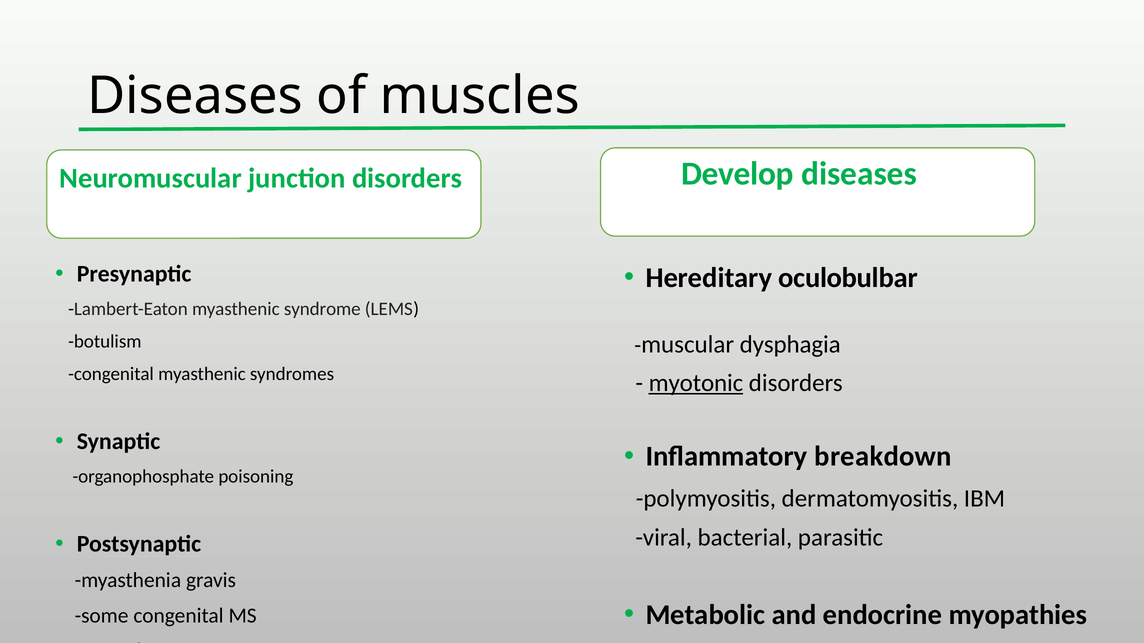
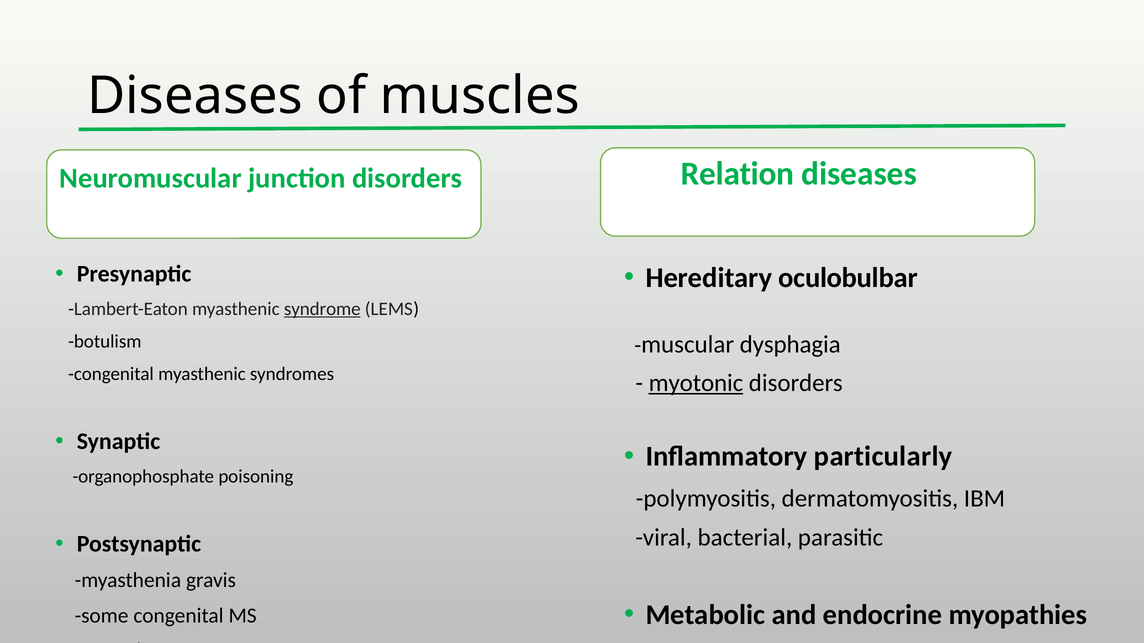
Develop: Develop -> Relation (738, 174)
syndrome underline: none -> present (322, 309)
breakdown: breakdown -> particularly (883, 457)
